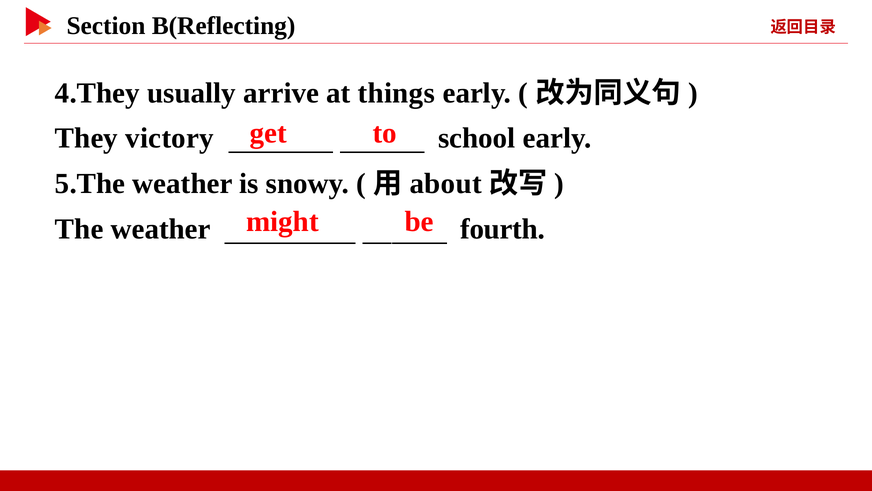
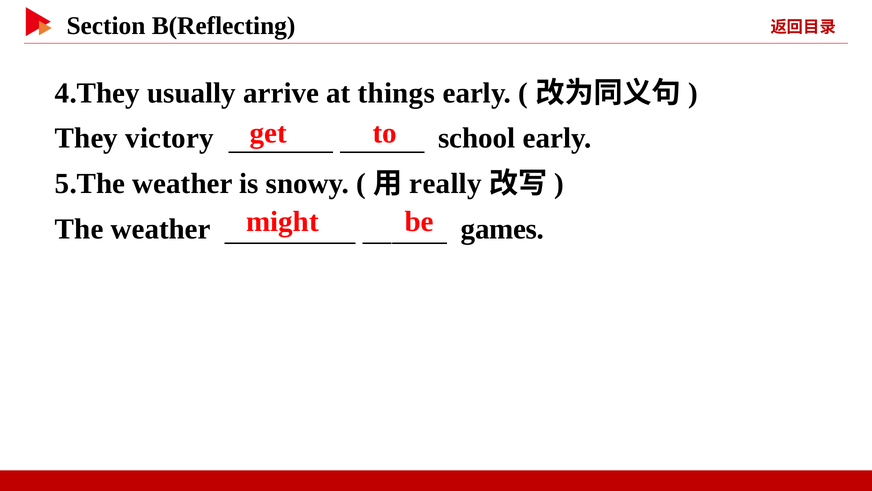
about: about -> really (446, 184)
fourth: fourth -> games (502, 229)
